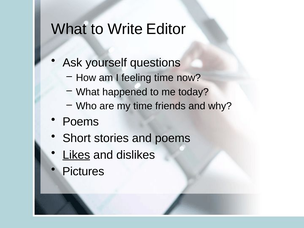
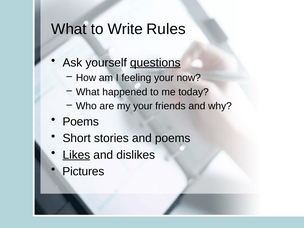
Editor: Editor -> Rules (166, 29)
questions underline: none -> present (155, 63)
feeling time: time -> your (164, 78)
my time: time -> your (143, 106)
